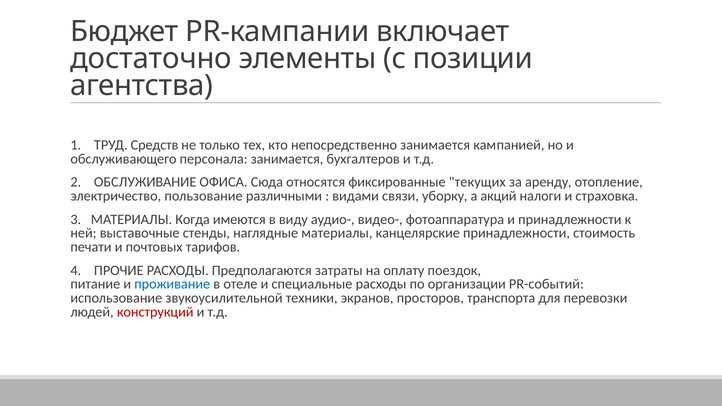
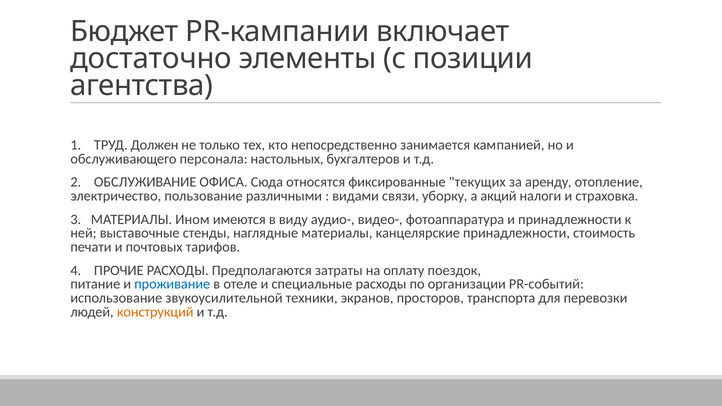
Средств: Средств -> Должен (155, 145)
персонала занимается: занимается -> настольных (287, 159)
Когда: Когда -> Ином (192, 219)
конструкций colour: red -> orange (155, 312)
